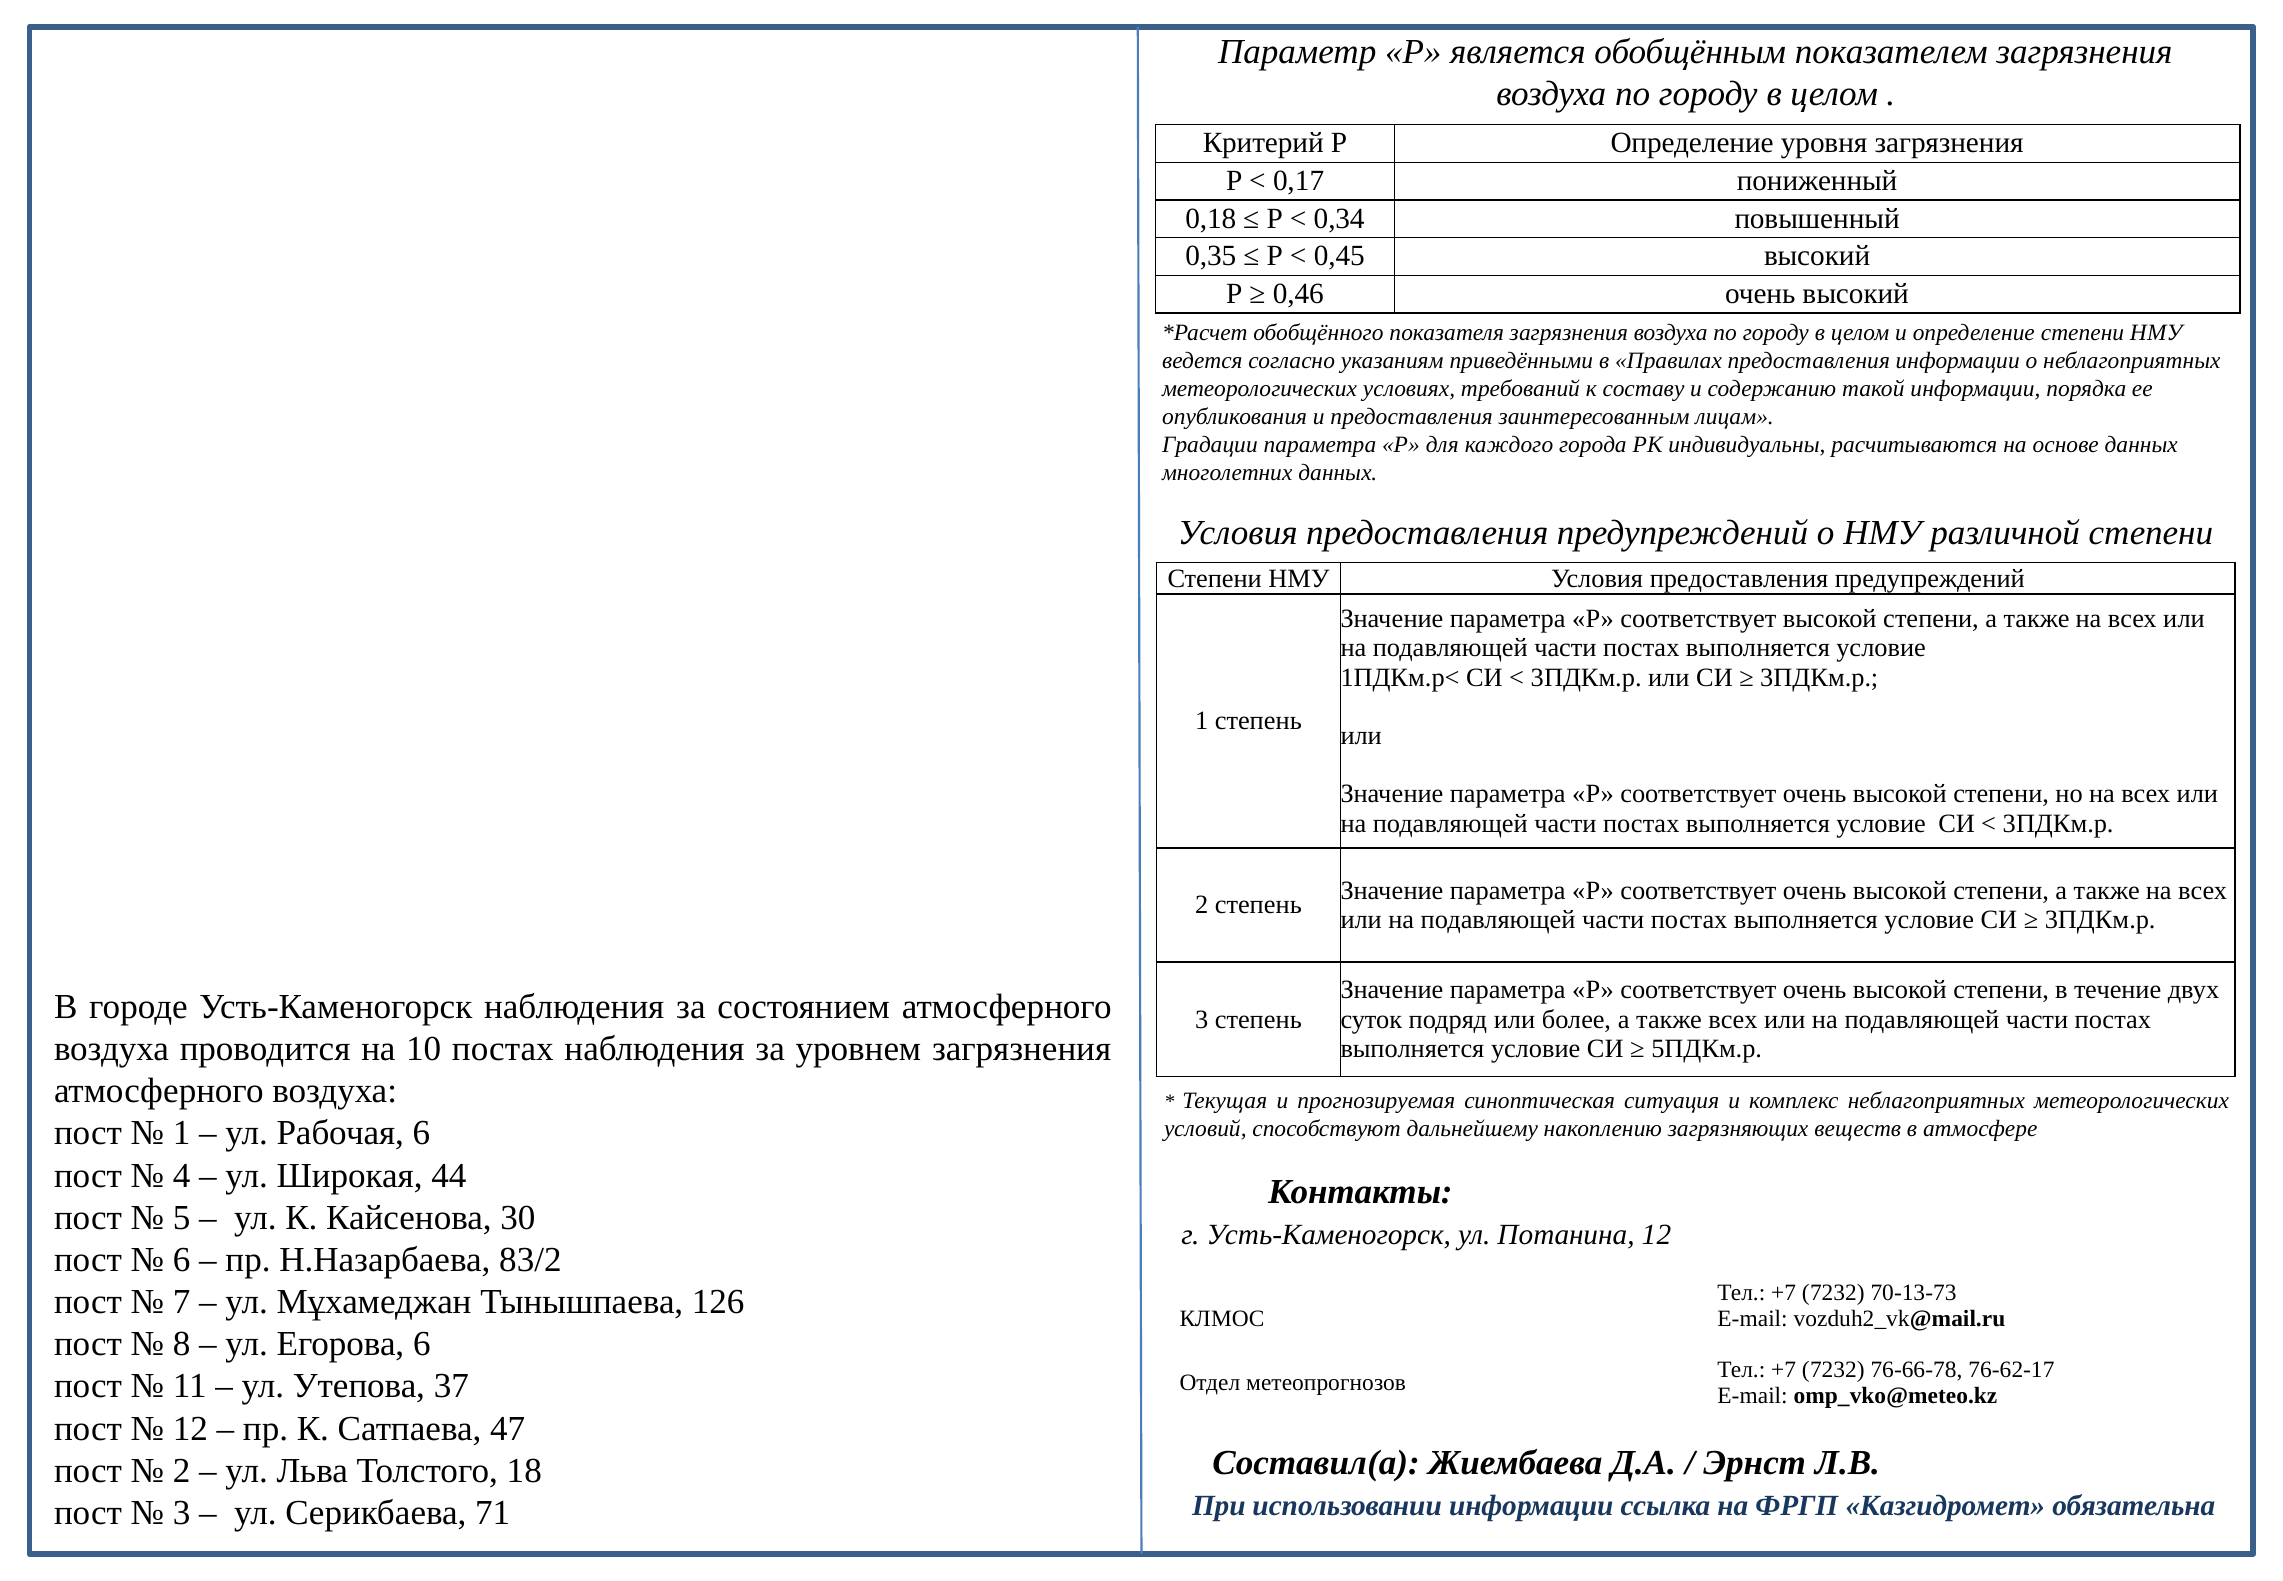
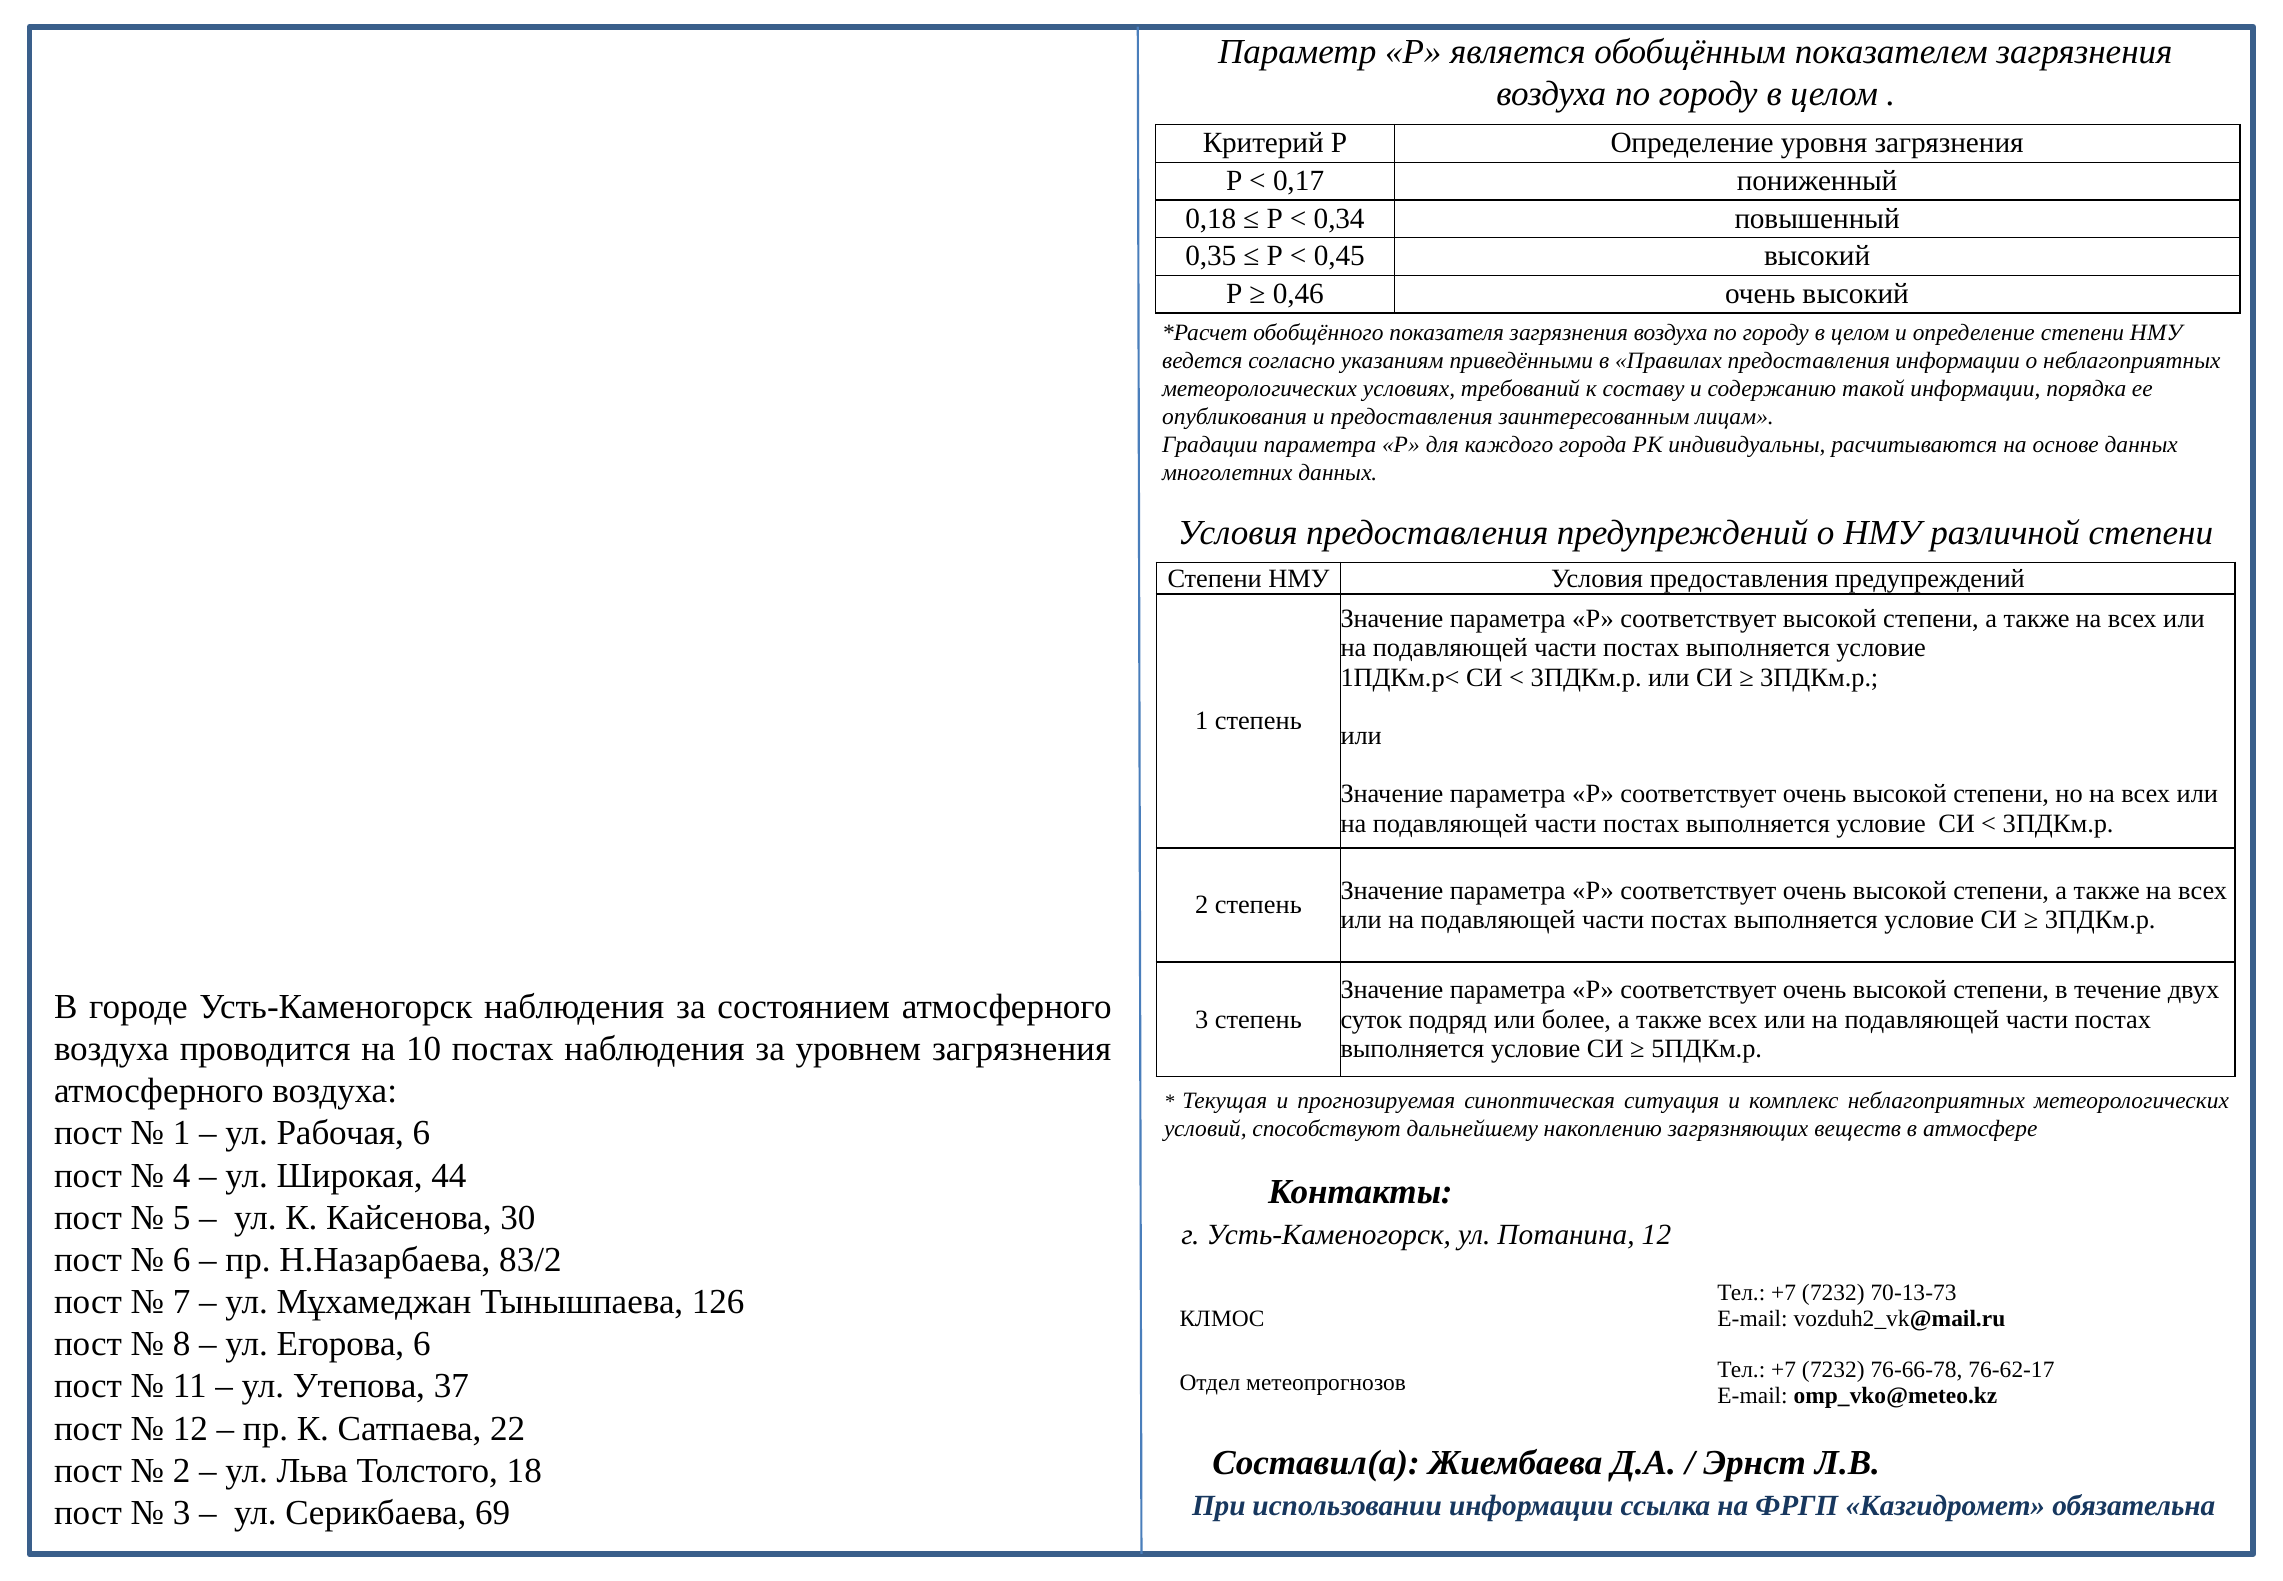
47: 47 -> 22 (508, 1428)
71: 71 -> 69 (493, 1512)
